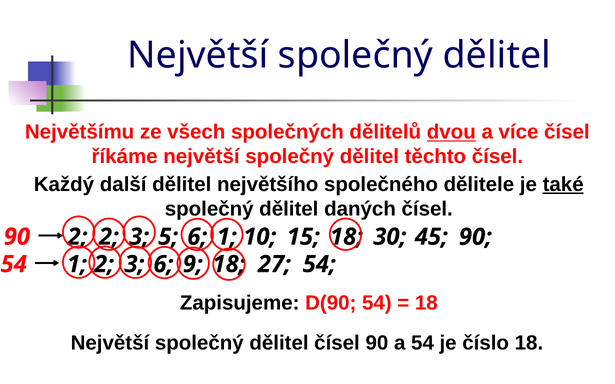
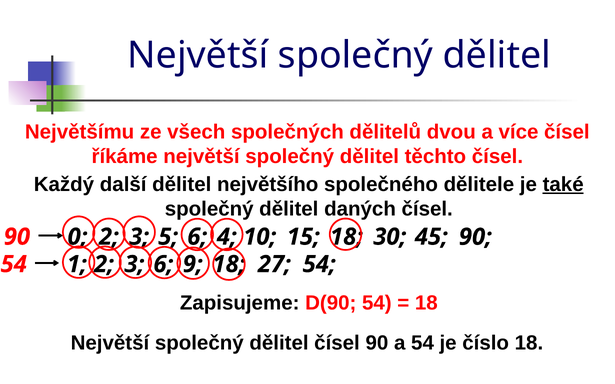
dvou underline: present -> none (451, 132)
90 2: 2 -> 0 (78, 237)
6 1: 1 -> 4 (227, 237)
